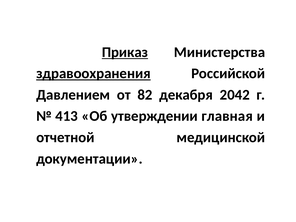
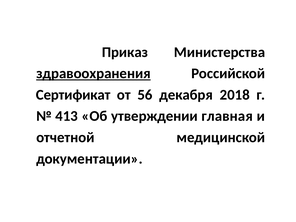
Приказ underline: present -> none (125, 52)
Давлением: Давлением -> Сертификат (73, 95)
82: 82 -> 56 (145, 95)
2042: 2042 -> 2018 (235, 95)
